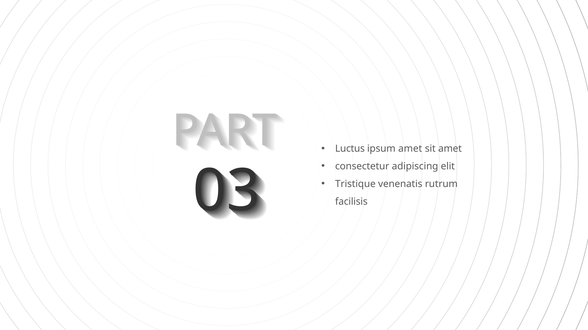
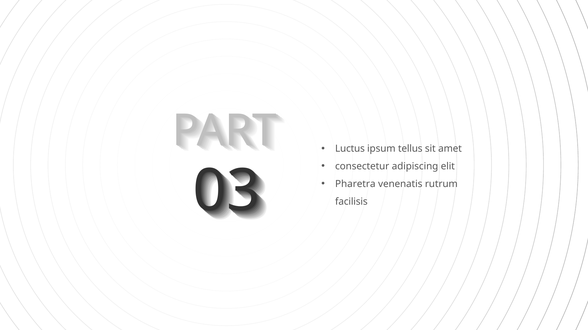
ipsum amet: amet -> tellus (410, 149)
Tristique: Tristique -> Pharetra (355, 184)
